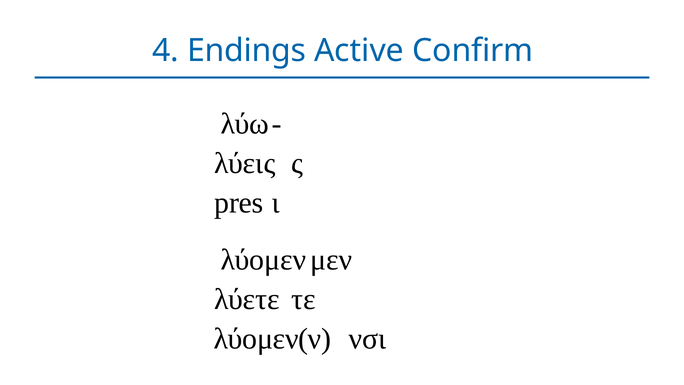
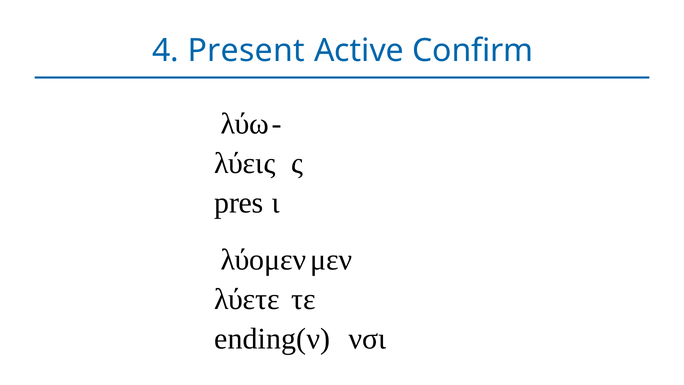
Endings: Endings -> Present (246, 51)
λύομεν(ν: λύομεν(ν -> ending(ν (272, 338)
